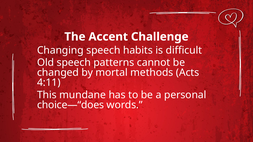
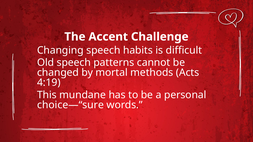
4:11: 4:11 -> 4:19 (49, 83)
choice—“does: choice—“does -> choice—“sure (70, 105)
